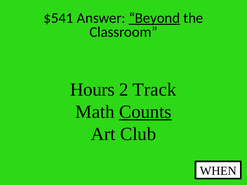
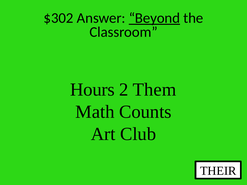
$541: $541 -> $302 (59, 18)
Track: Track -> Them (154, 90)
Counts underline: present -> none (145, 112)
WHEN: WHEN -> THEIR (218, 171)
